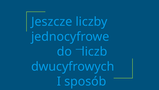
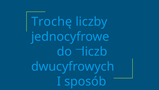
Jeszcze: Jeszcze -> Trochę (52, 22)
